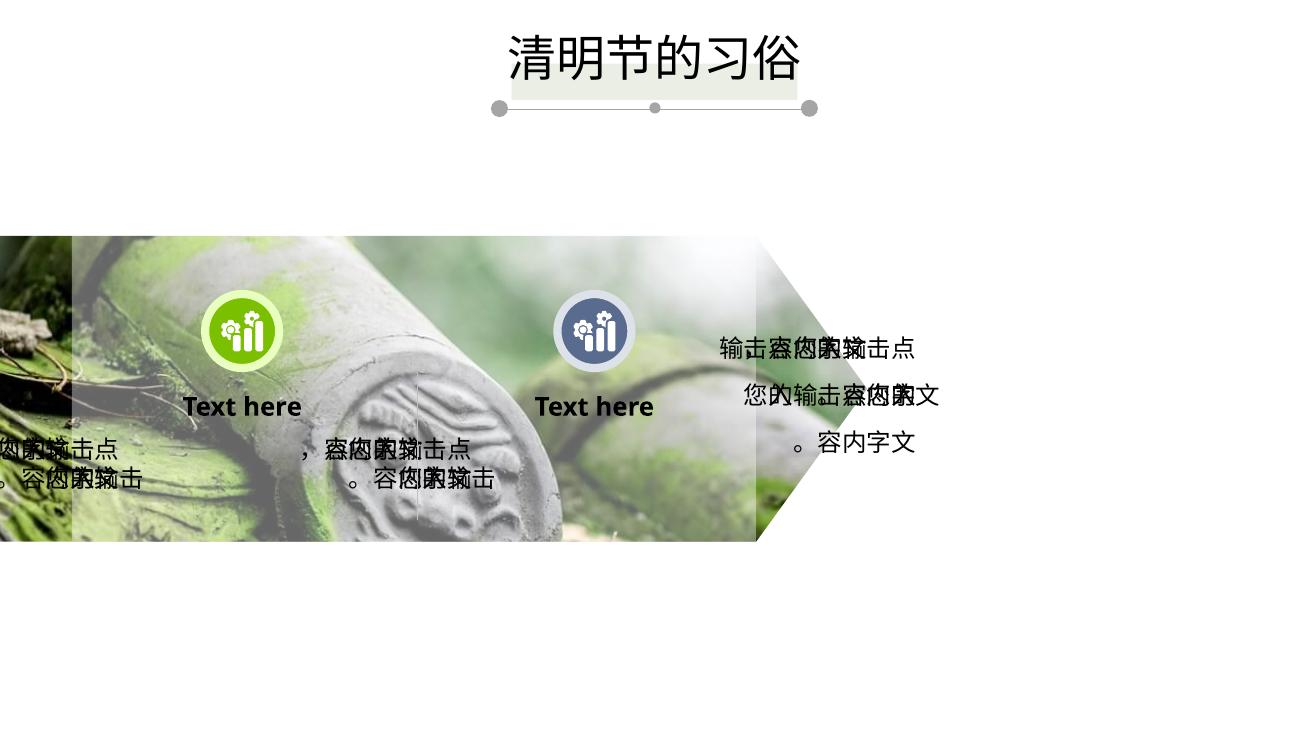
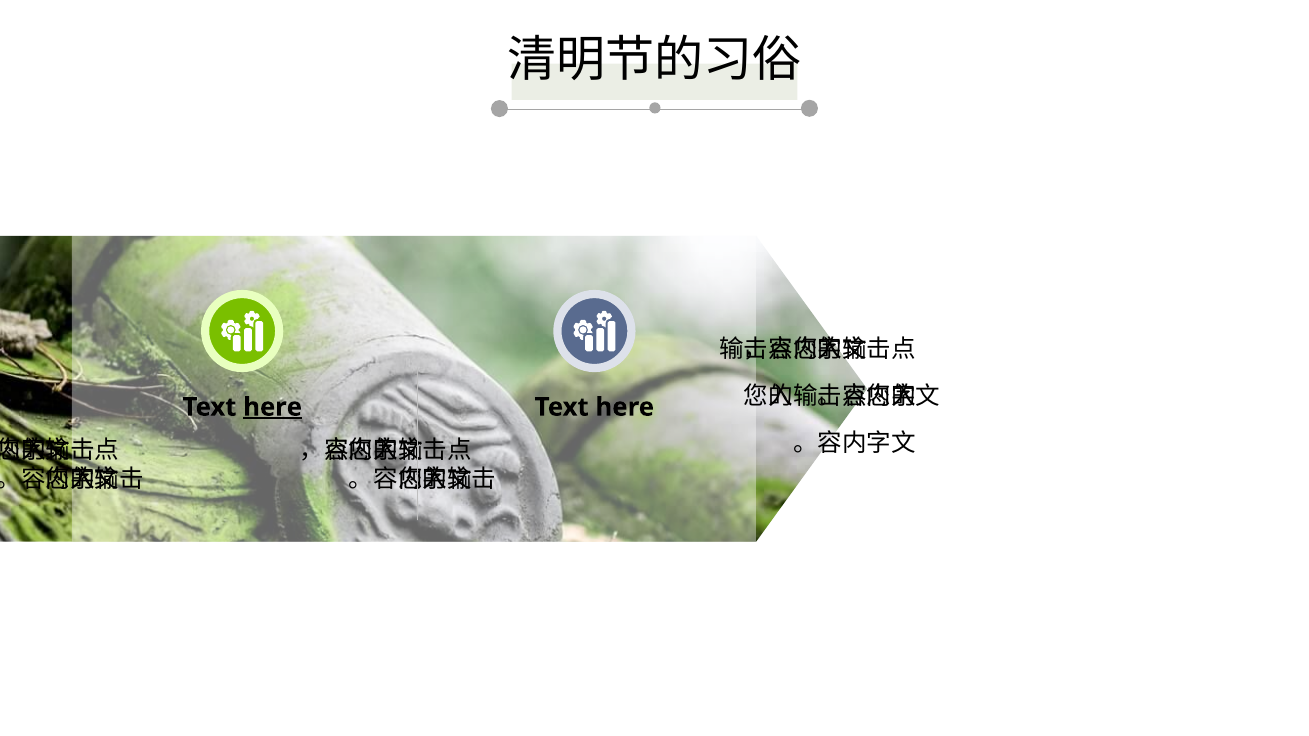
here underline: none -> present (273, 407)
